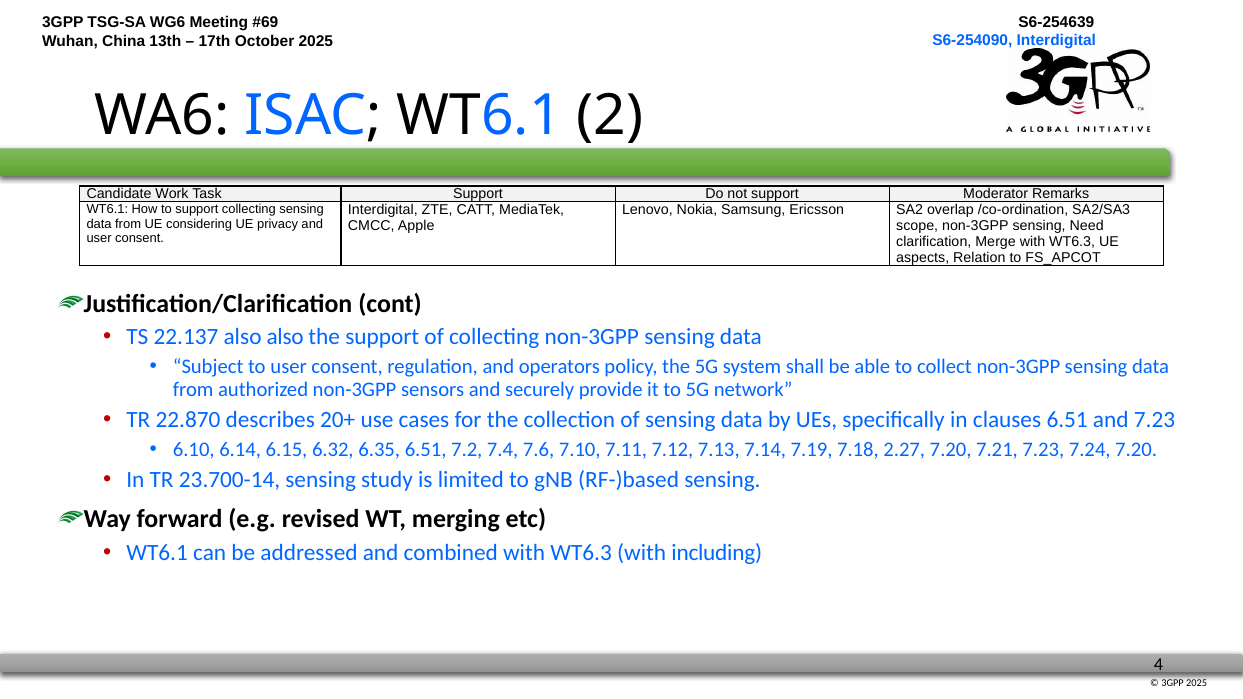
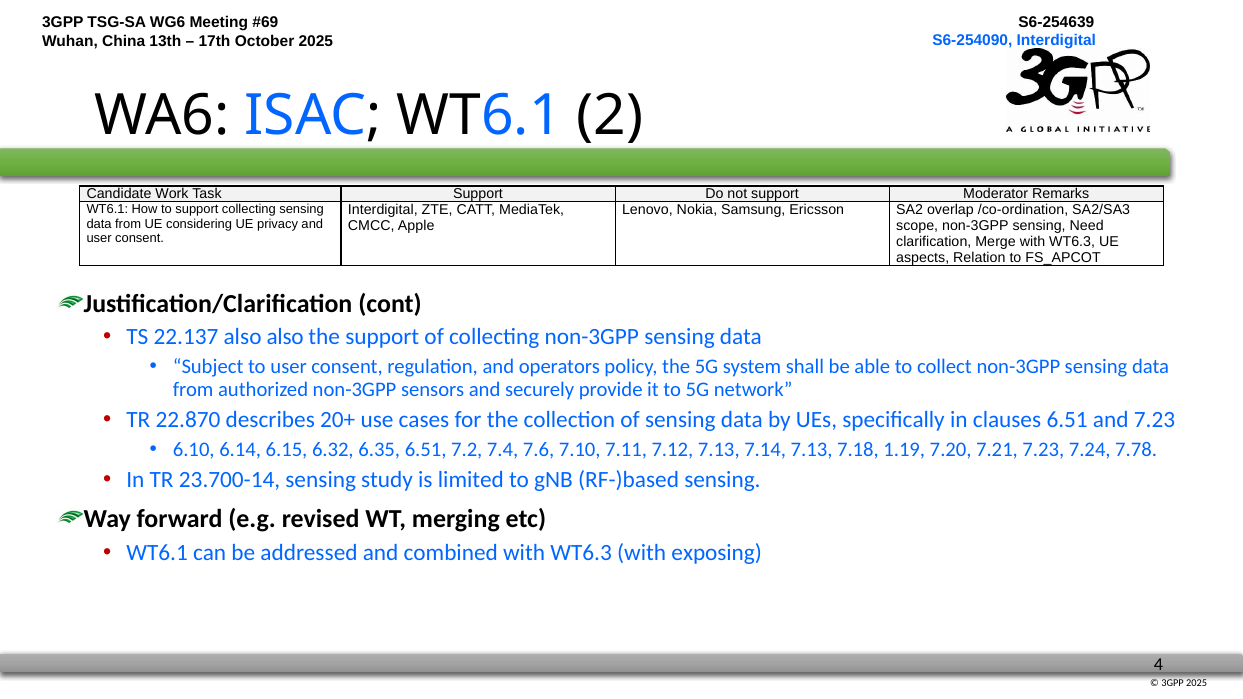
7.14 7.19: 7.19 -> 7.13 (812, 450)
2.27: 2.27 -> 1.19 (904, 450)
7.24 7.20: 7.20 -> 7.78 (1136, 450)
including: including -> exposing (717, 553)
